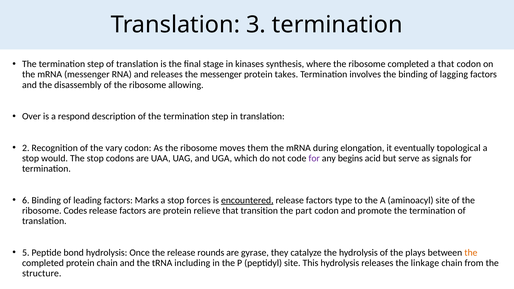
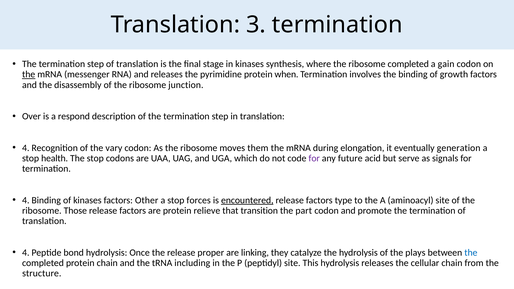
a that: that -> gain (446, 64)
the underline: none -> present (29, 74)
the messenger: messenger -> pyrimidine (221, 74)
takes: takes -> when (286, 74)
lagging: lagging -> growth (454, 74)
allowing: allowing -> junction (186, 85)
2: 2 -> 4 (26, 148)
topological: topological -> generation (459, 148)
would: would -> health (55, 158)
begins: begins -> future (350, 158)
6: 6 -> 4 (26, 200)
of leading: leading -> kinases (87, 200)
Marks: Marks -> Other (147, 200)
Codes: Codes -> Those (75, 211)
5: 5 -> 4 (26, 253)
rounds: rounds -> proper (211, 253)
gyrase: gyrase -> linking (255, 253)
the colour: orange -> blue (471, 253)
linkage: linkage -> cellular (425, 263)
